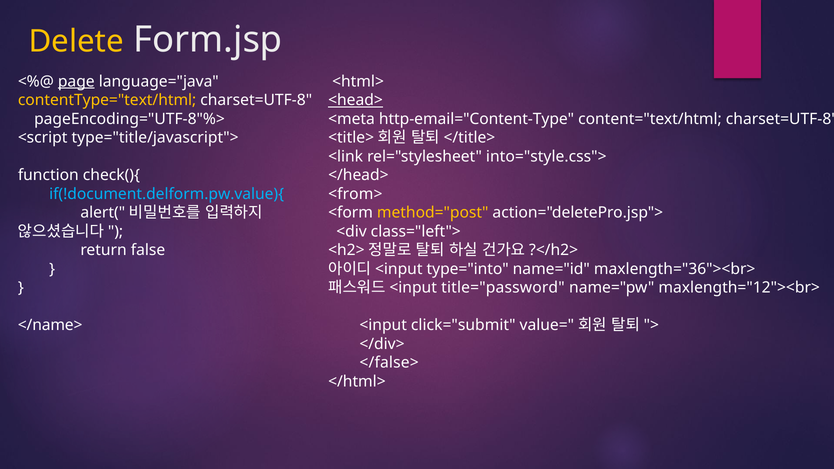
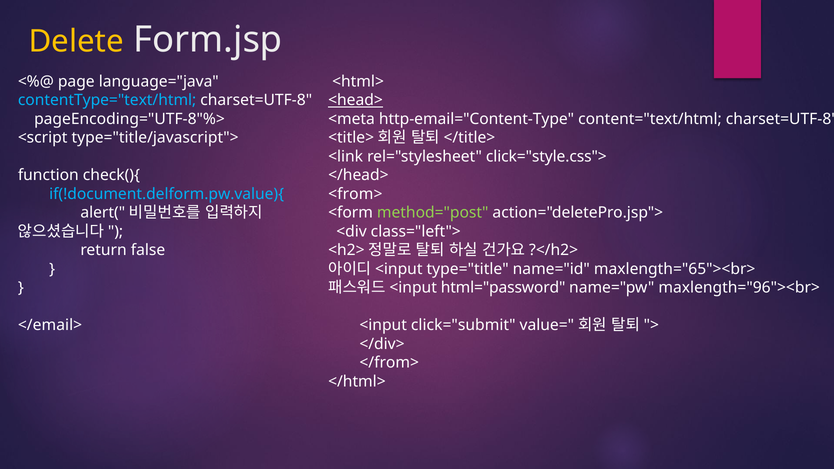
page underline: present -> none (76, 81)
contentType="text/html colour: yellow -> light blue (107, 100)
into="style.css">: into="style.css"> -> click="style.css"> (546, 157)
method="post colour: yellow -> light green (433, 213)
type="into: type="into -> type="title (468, 269)
maxlength="36"><br>: maxlength="36"><br> -> maxlength="65"><br> (675, 269)
title="password: title="password -> html="password (503, 288)
maxlength="12"><br>: maxlength="12"><br> -> maxlength="96"><br> (739, 288)
</name>: </name> -> </email> (50, 325)
</false>: </false> -> </from> (389, 363)
